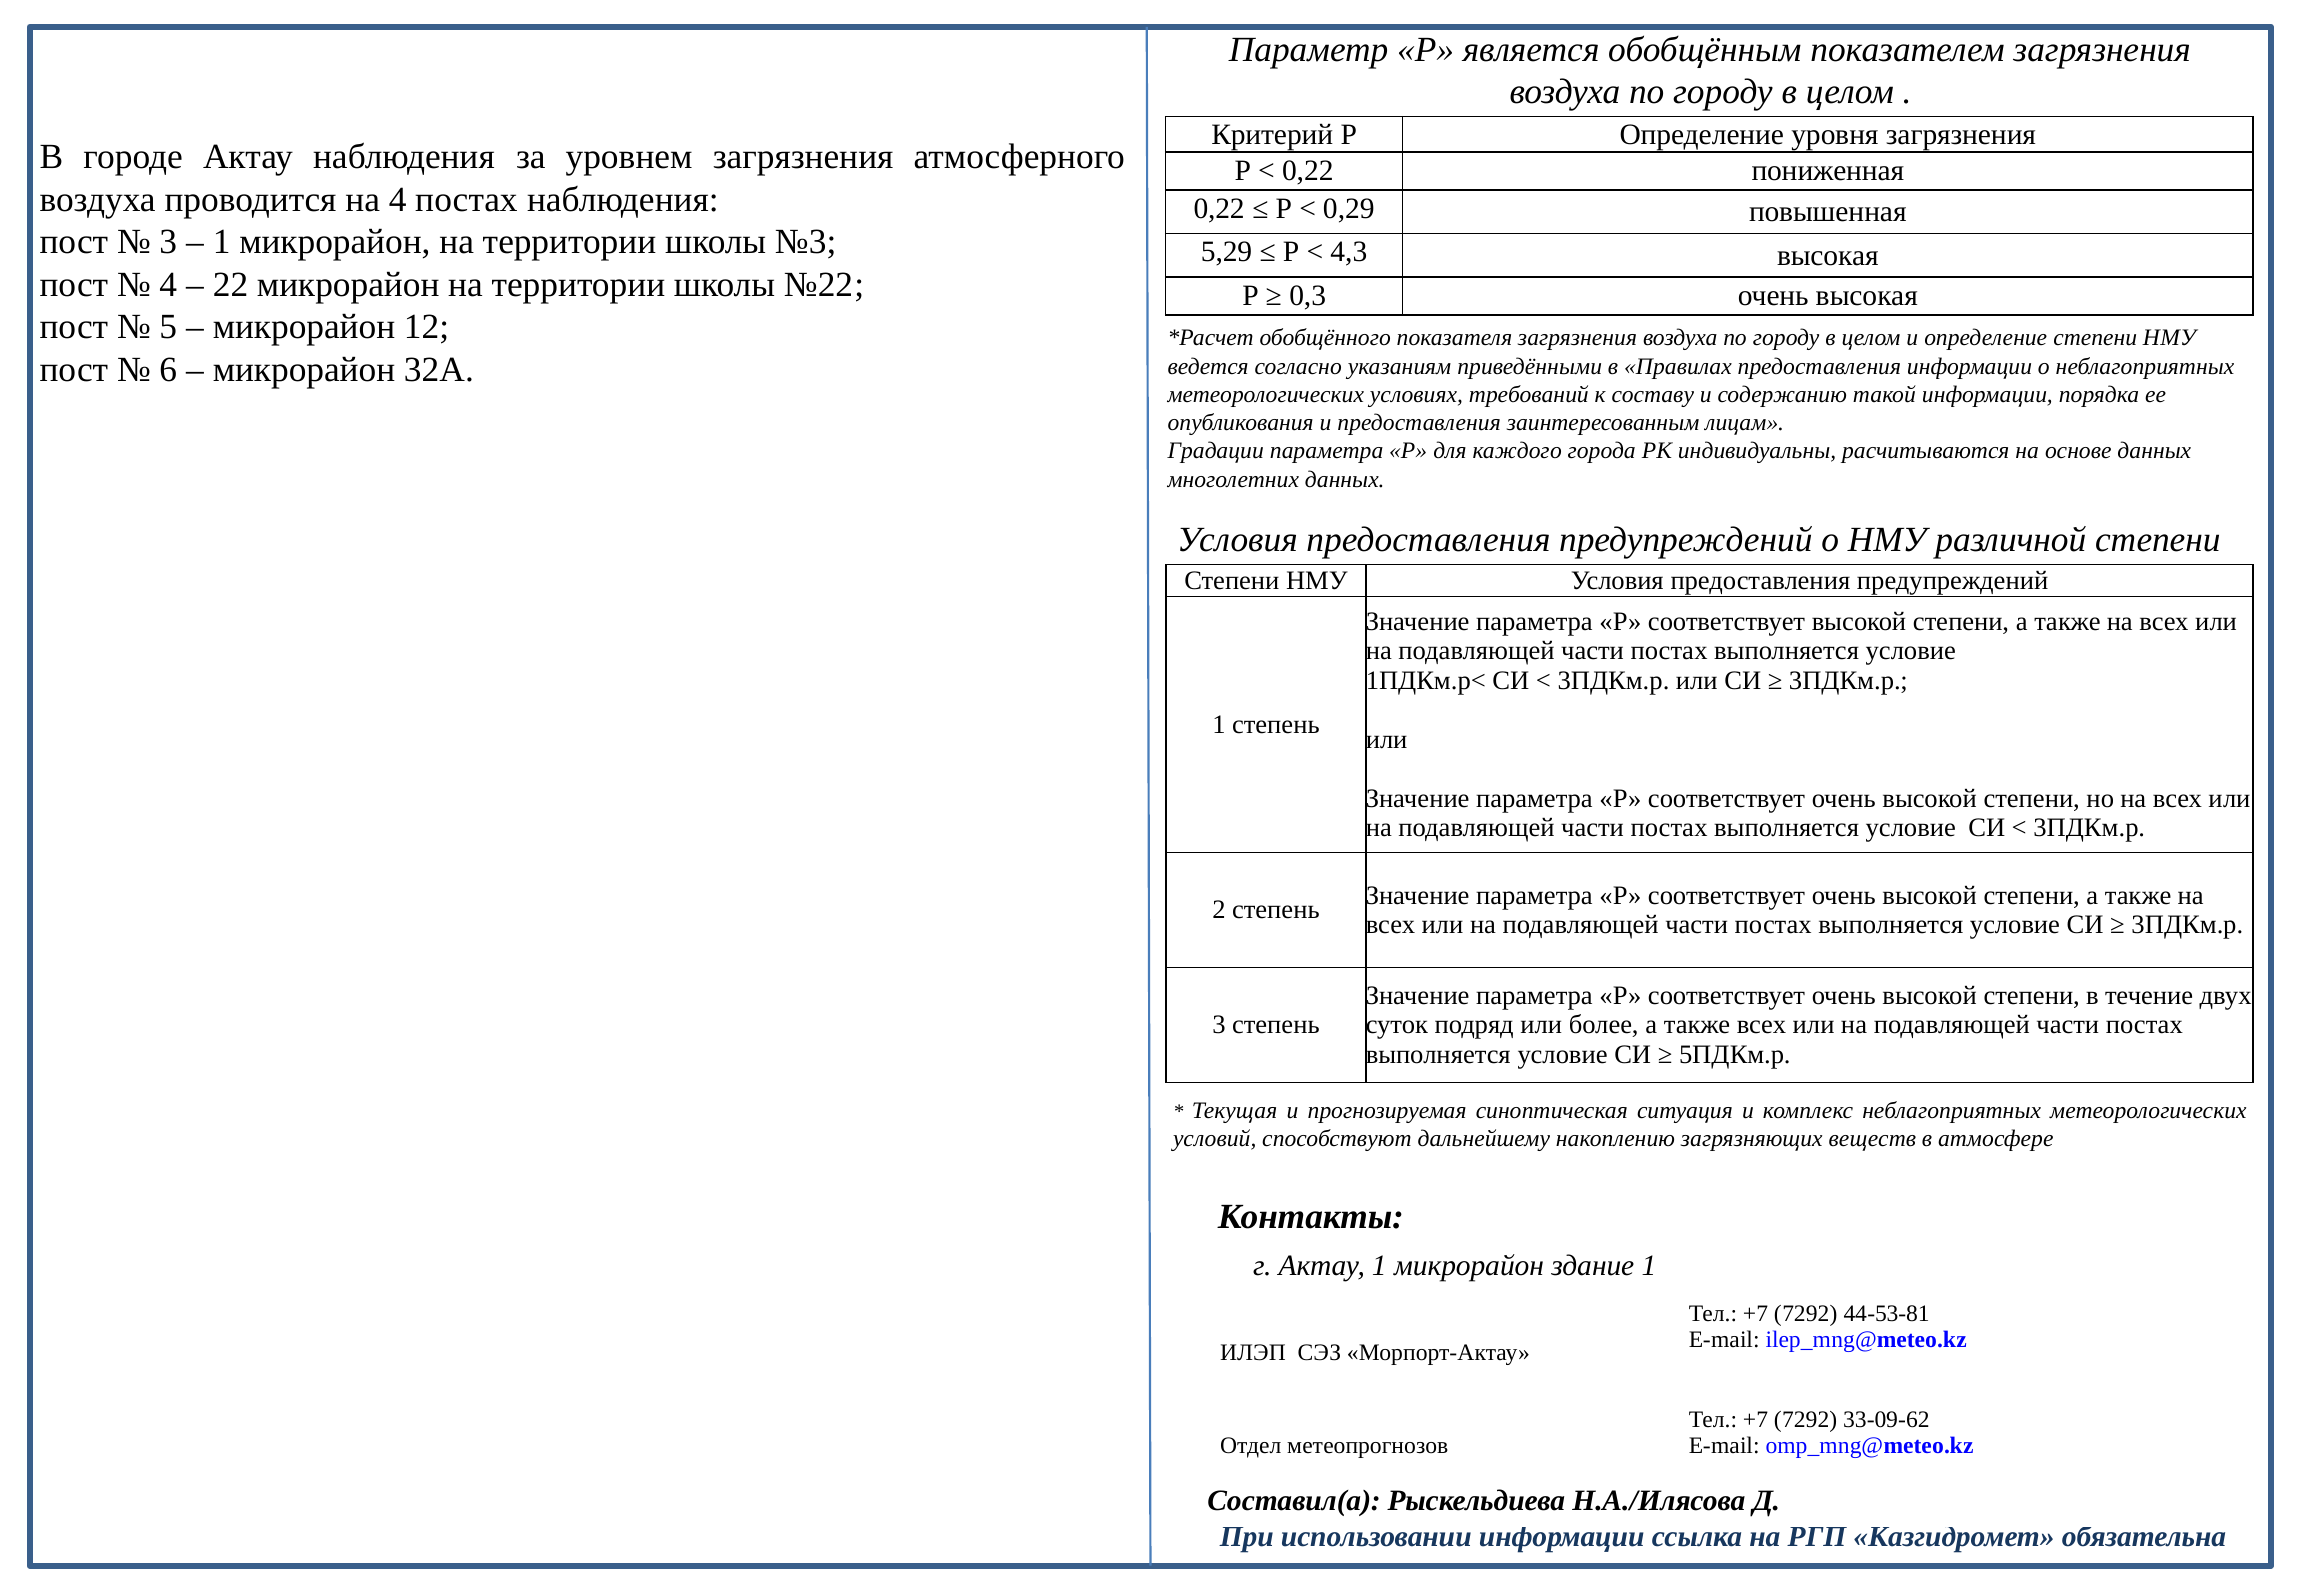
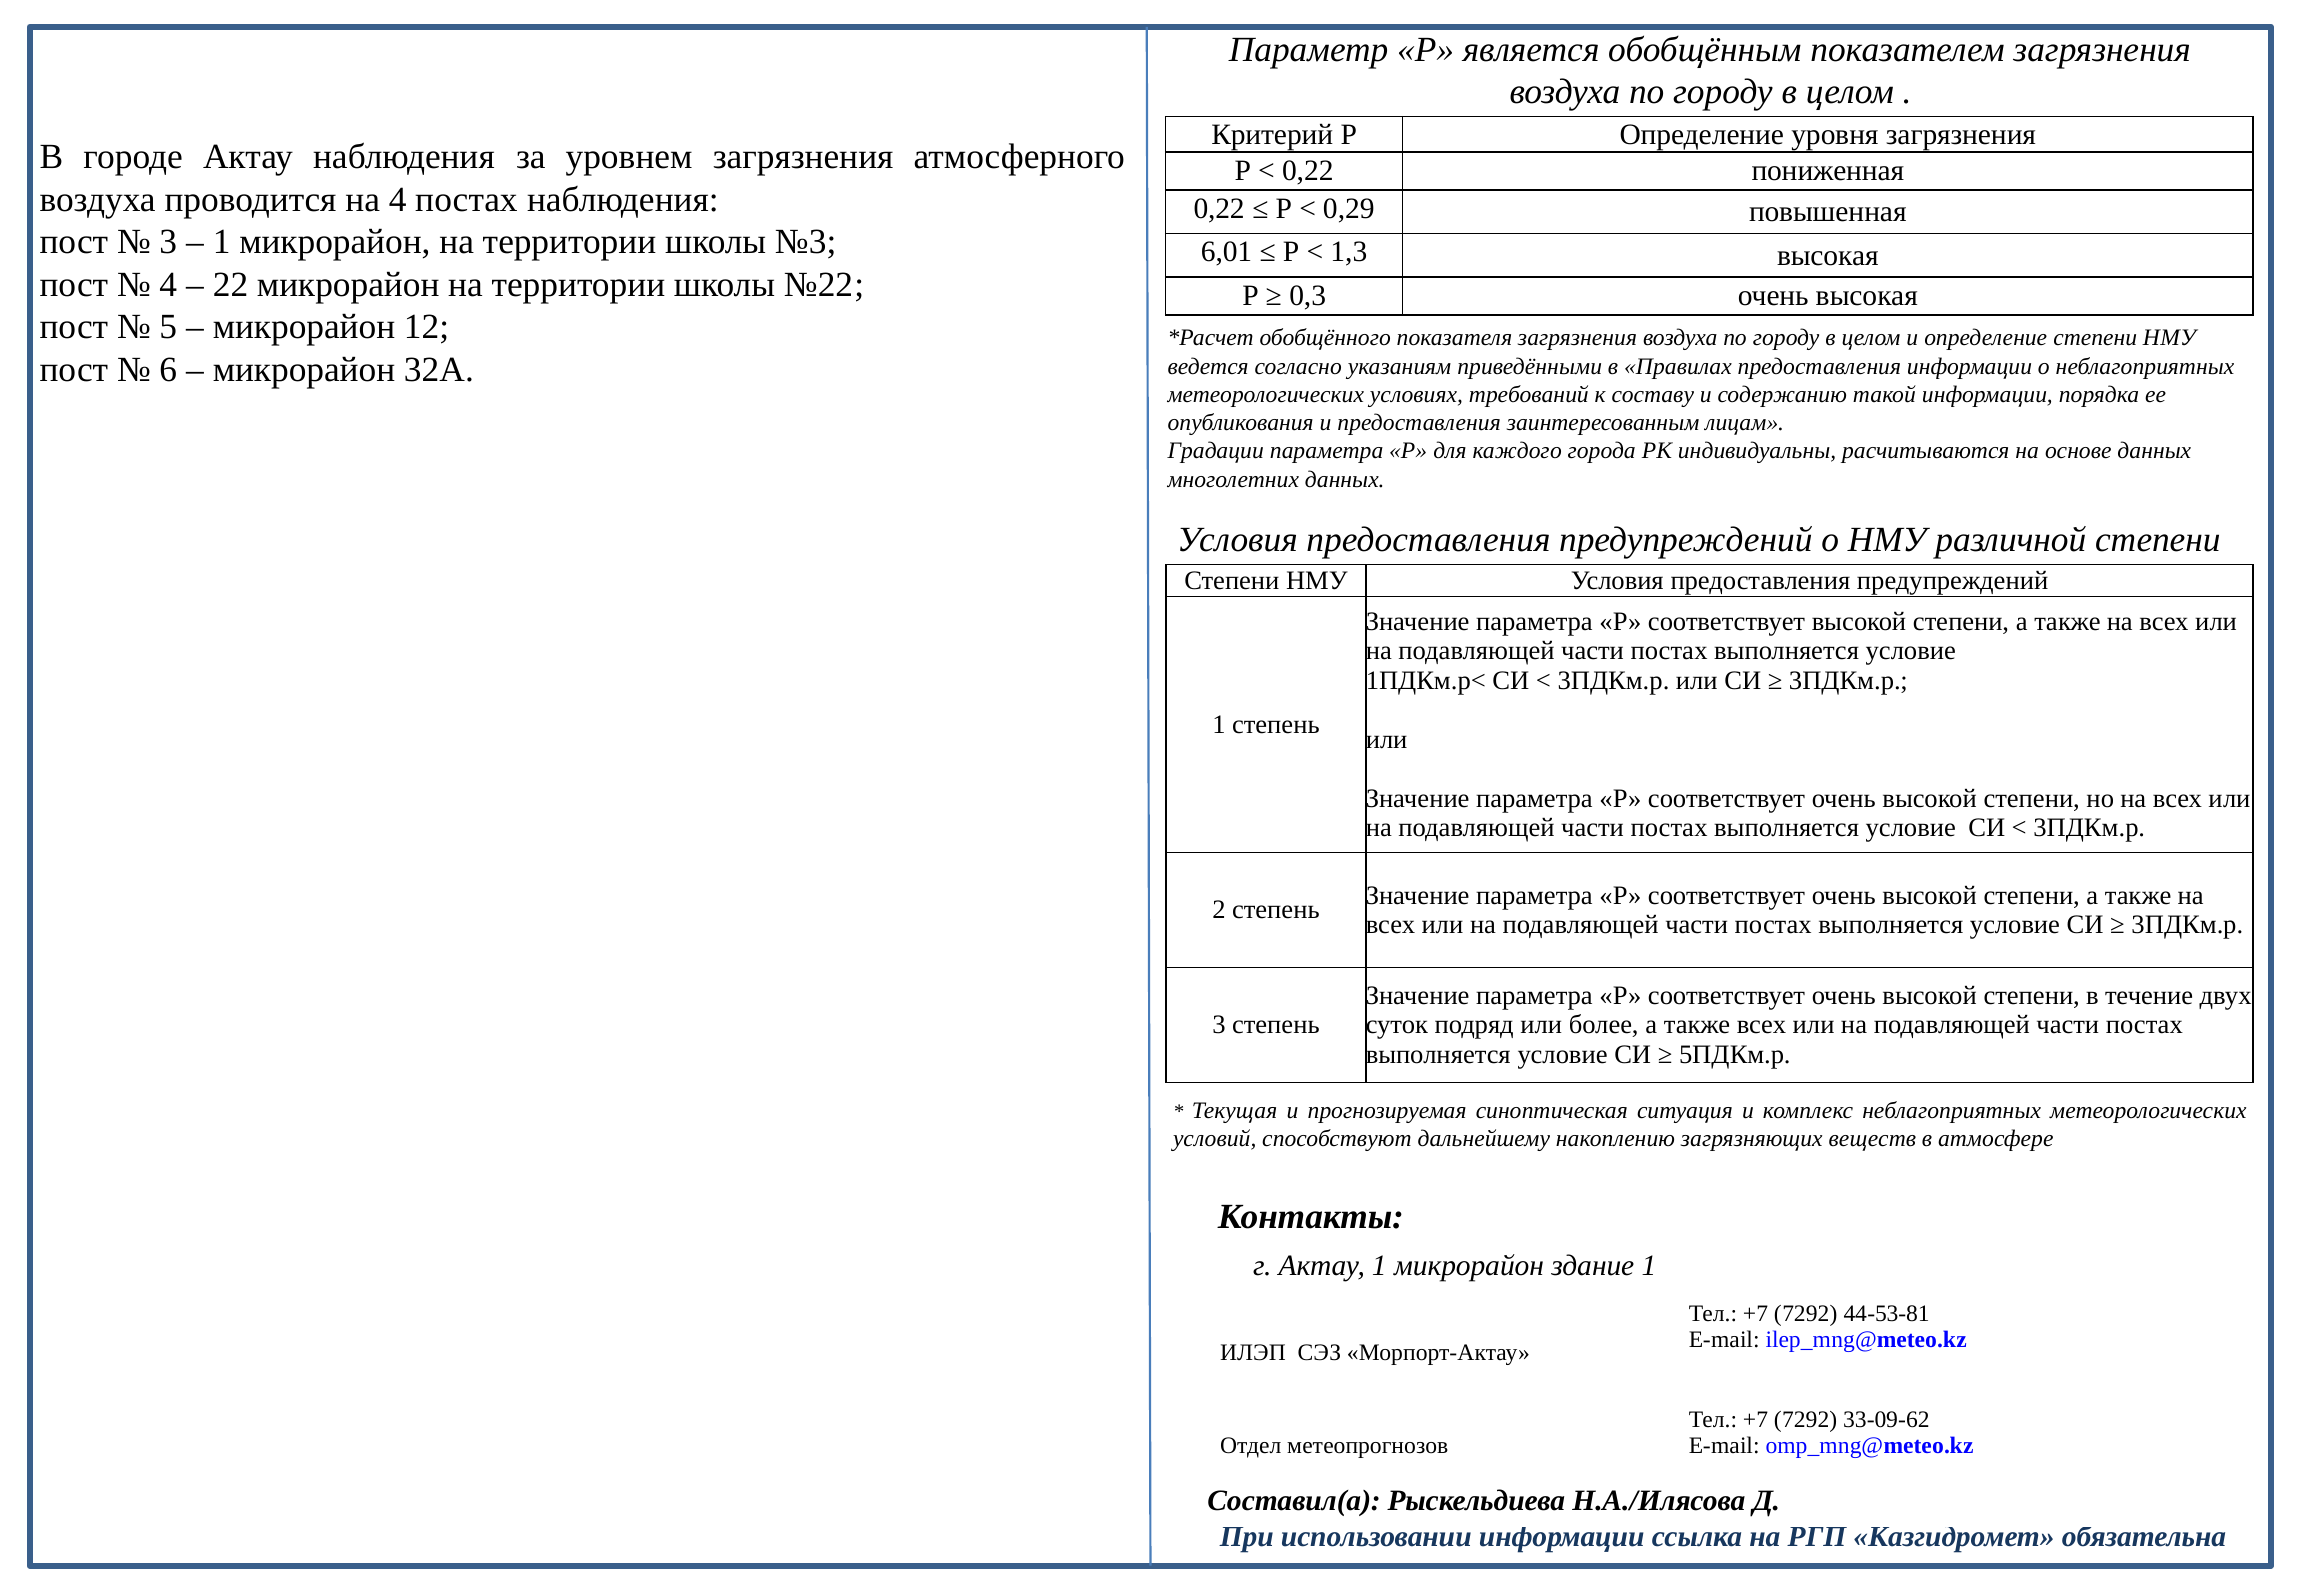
5,29: 5,29 -> 6,01 (1227, 252)
4,3: 4,3 -> 1,3 (1349, 252)
